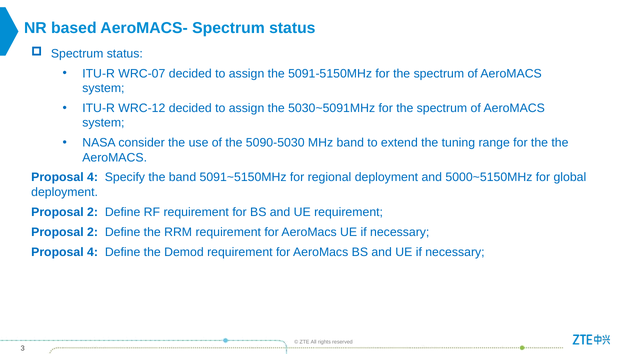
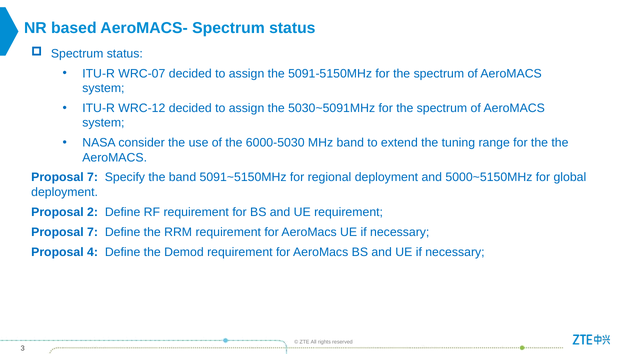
5090-5030: 5090-5030 -> 6000-5030 (275, 143)
4: 4 -> 7 (93, 178)
2: 2 -> 7 (93, 232)
